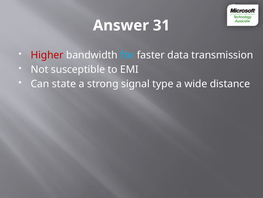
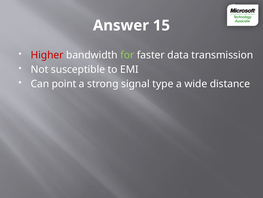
31: 31 -> 15 (161, 25)
for colour: light blue -> light green (127, 55)
state: state -> point (64, 84)
